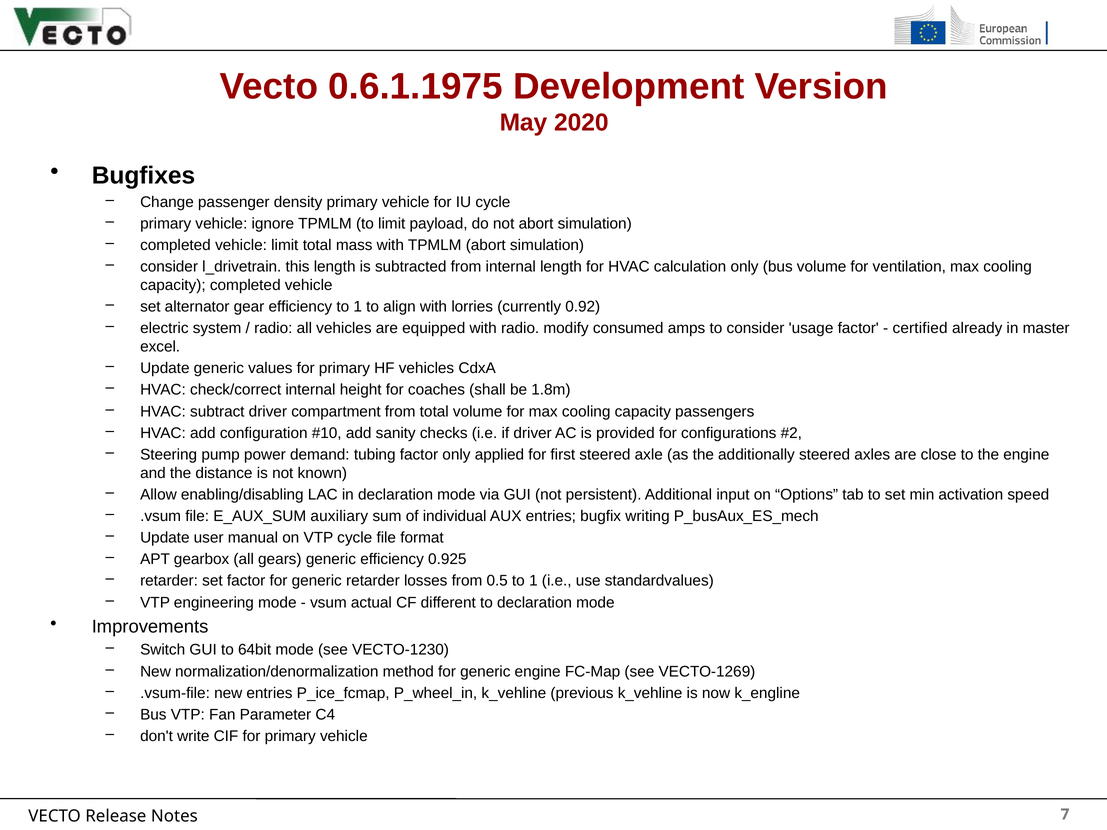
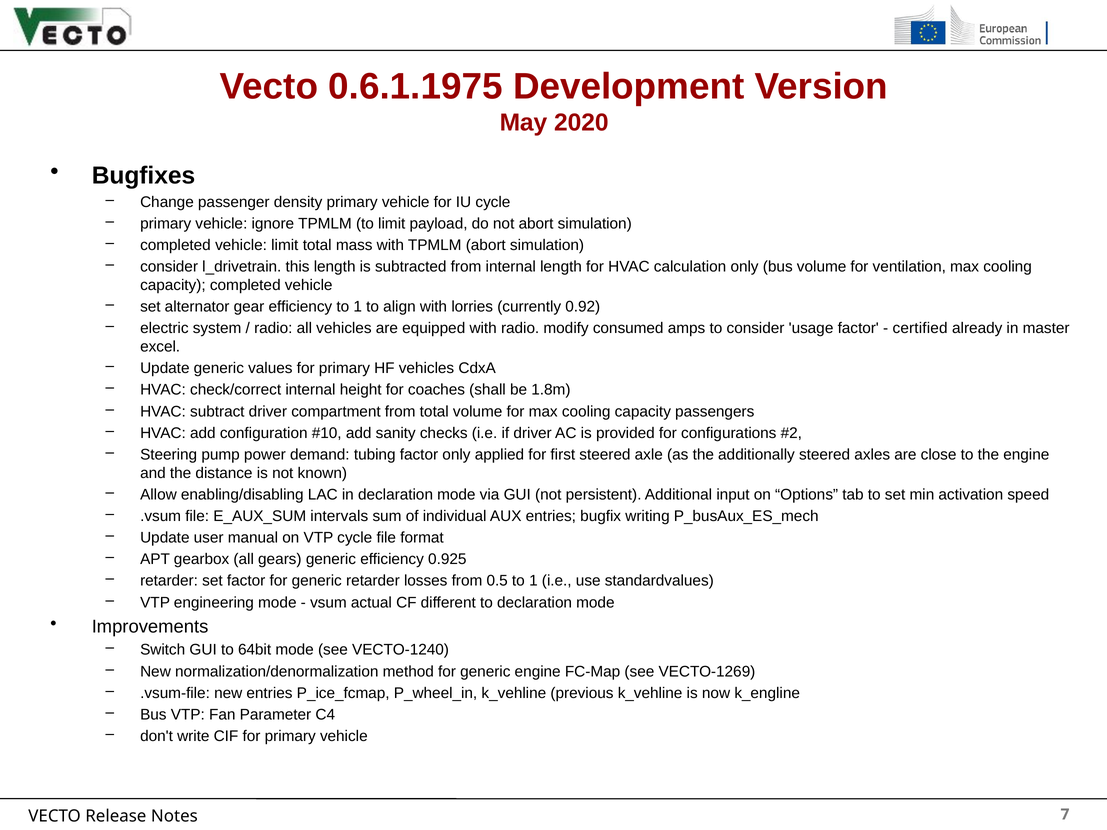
auxiliary: auxiliary -> intervals (339, 516)
VECTO-1230: VECTO-1230 -> VECTO-1240 (401, 650)
